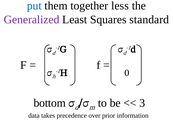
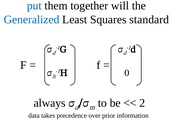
less: less -> will (120, 6)
Generalized colour: purple -> blue (32, 20)
bottom: bottom -> always (50, 103)
3: 3 -> 2 (142, 103)
